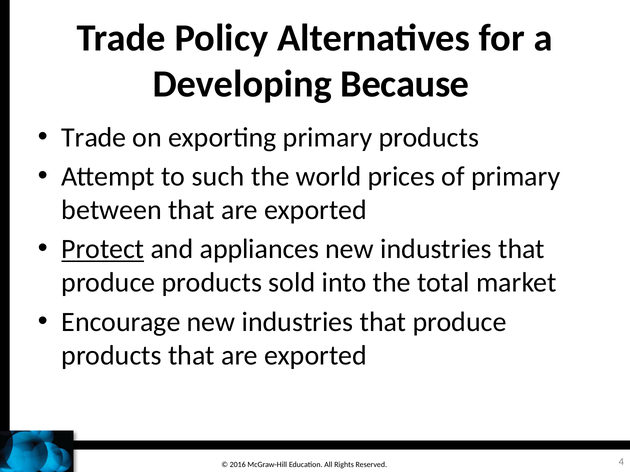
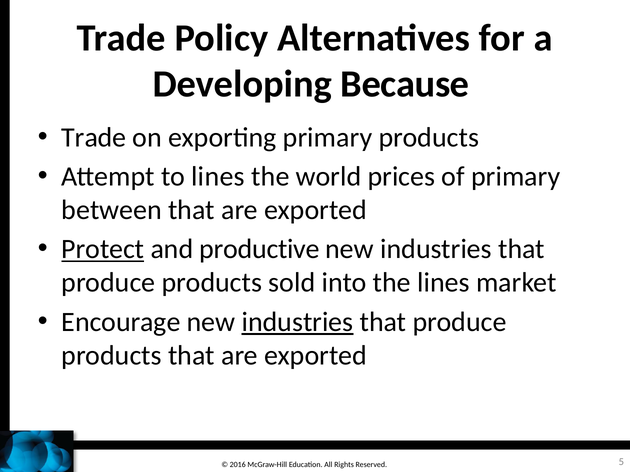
to such: such -> lines (218, 177)
appliances: appliances -> productive (259, 249)
the total: total -> lines (443, 283)
industries underline: none -> present (297, 322)
4: 4 -> 5 (621, 462)
